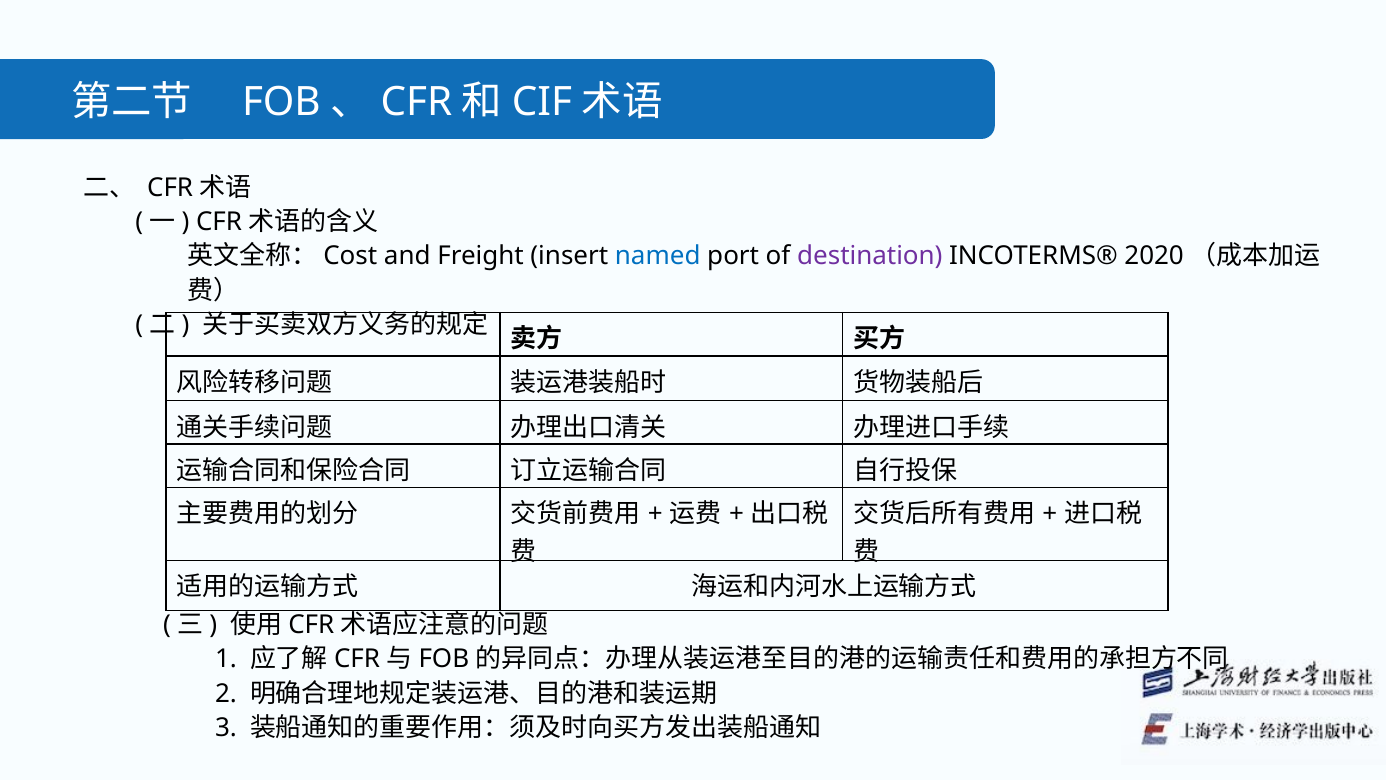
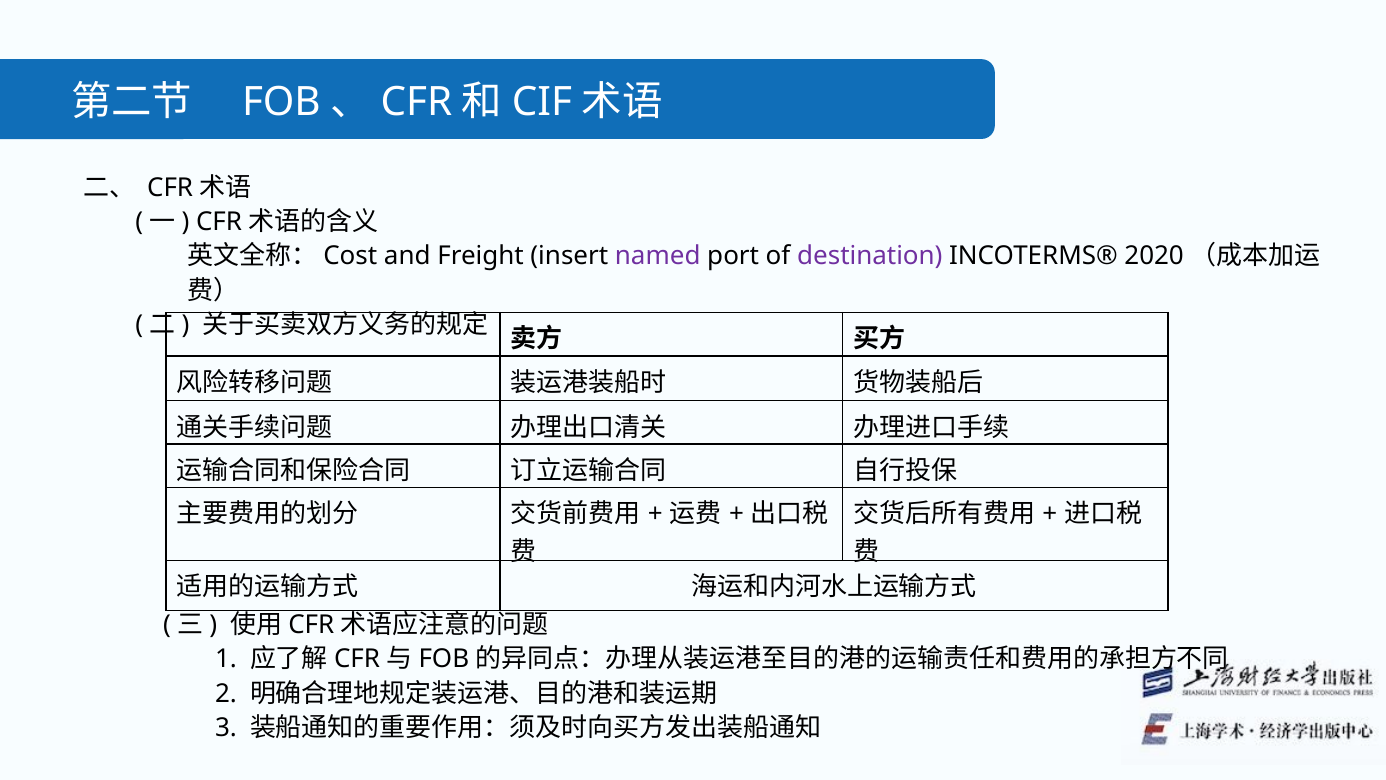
named colour: blue -> purple (658, 256)
